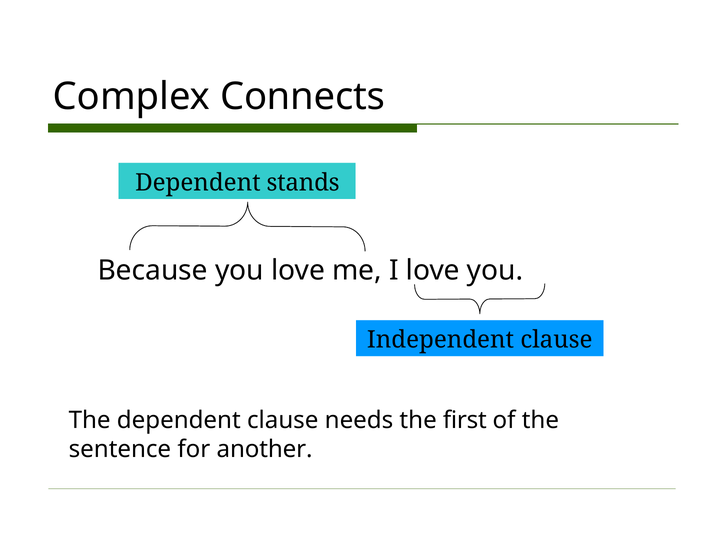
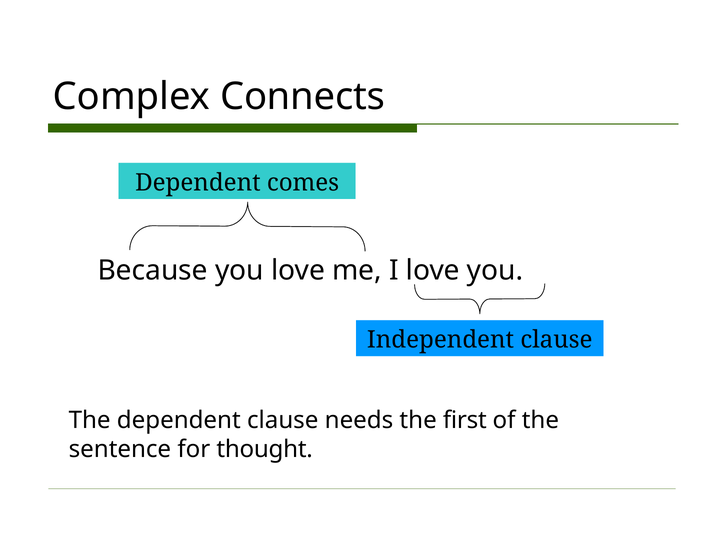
stands: stands -> comes (303, 183)
another: another -> thought (265, 449)
